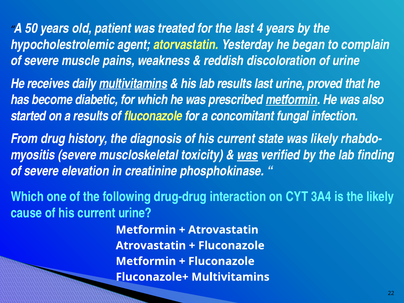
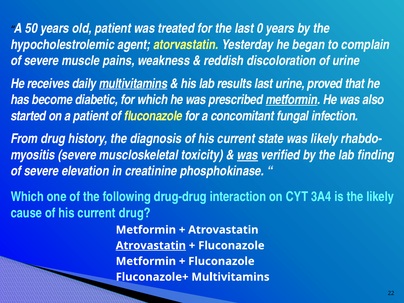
4: 4 -> 0 (260, 28)
a results: results -> patient (91, 116)
current urine: urine -> drug (135, 213)
Atrovastatin underline: none -> present (151, 246)
